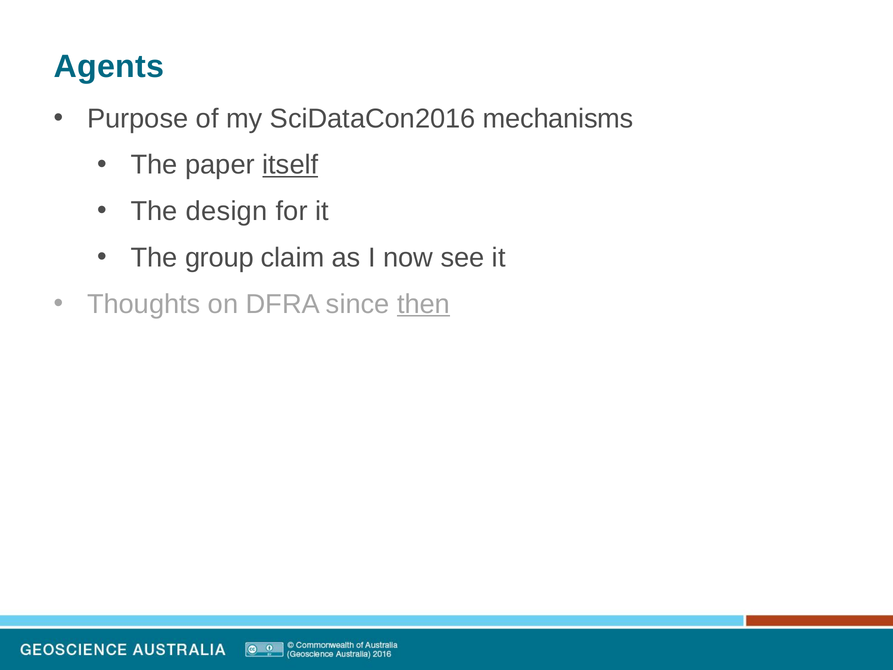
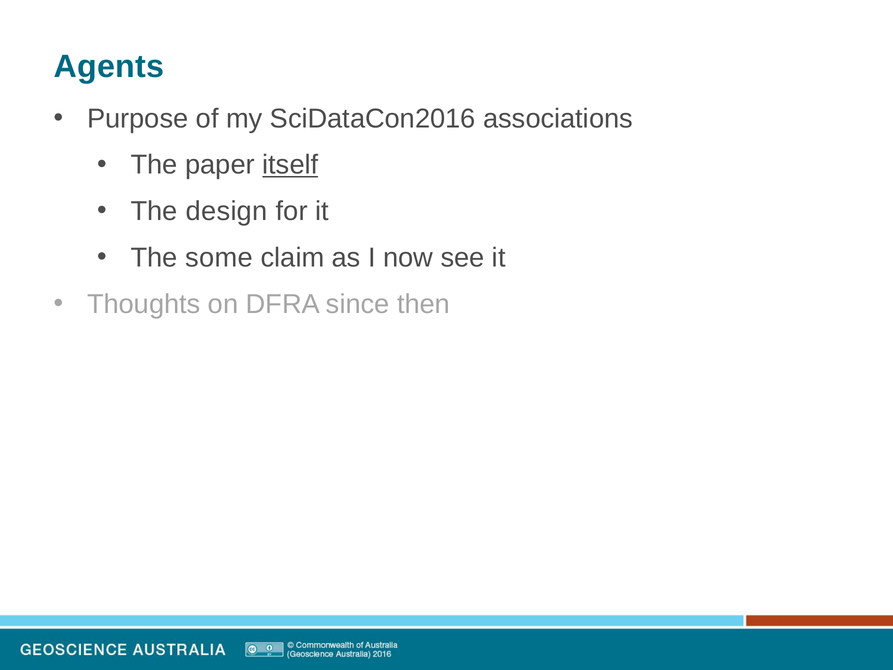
mechanisms: mechanisms -> associations (558, 119)
group: group -> some (219, 258)
then underline: present -> none (423, 304)
